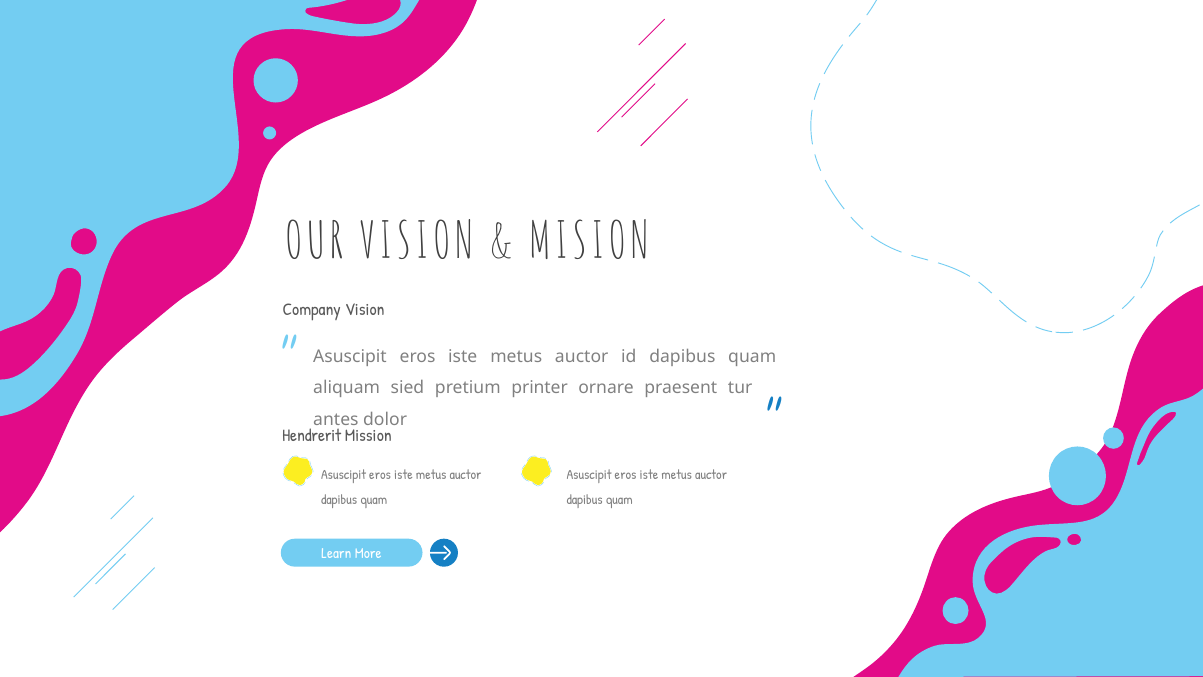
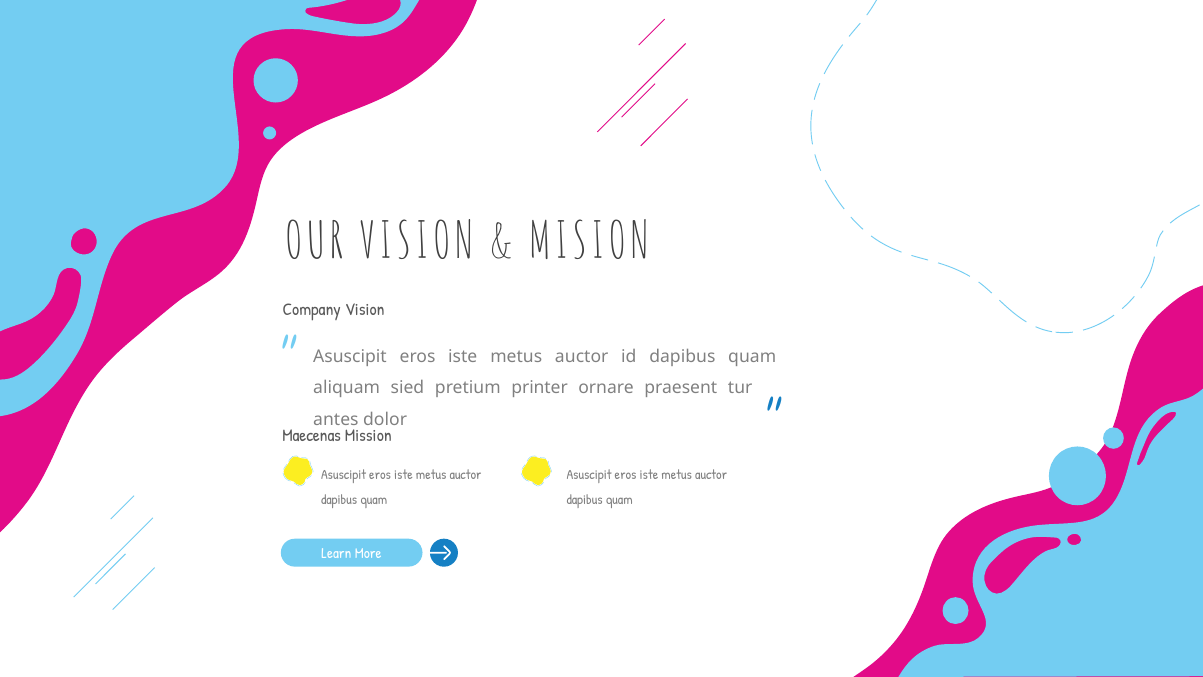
Hendrerit: Hendrerit -> Maecenas (312, 436)
